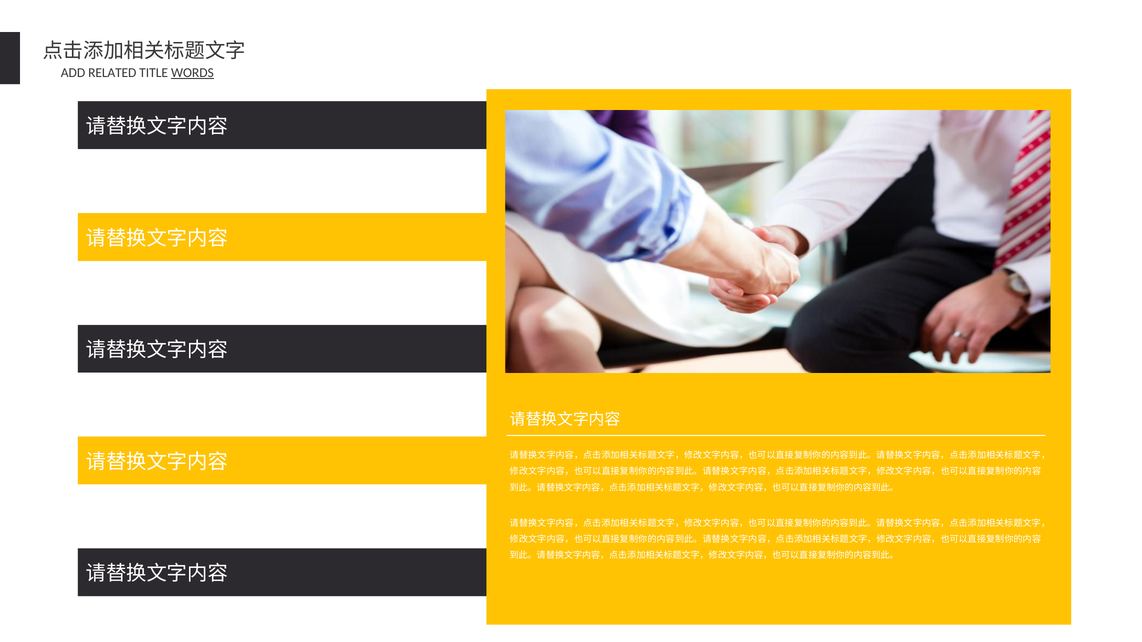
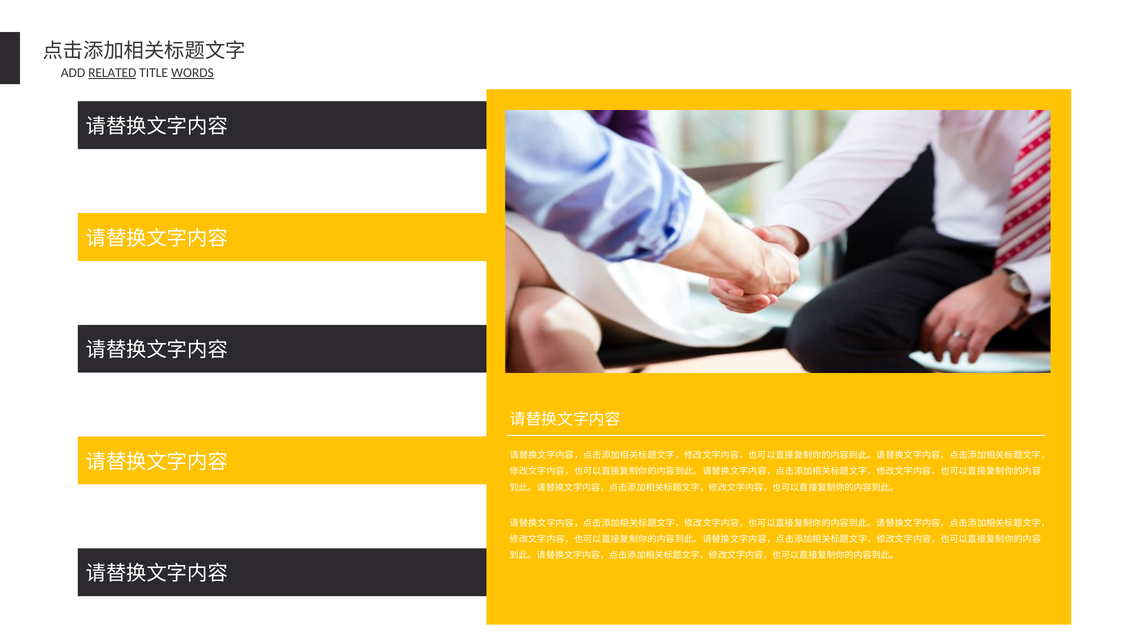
RELATED underline: none -> present (112, 73)
